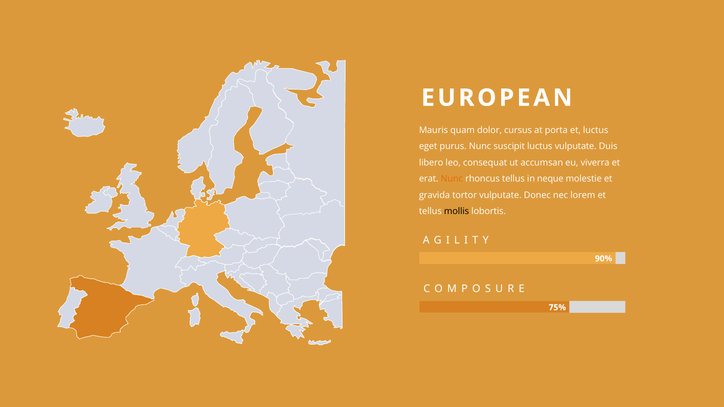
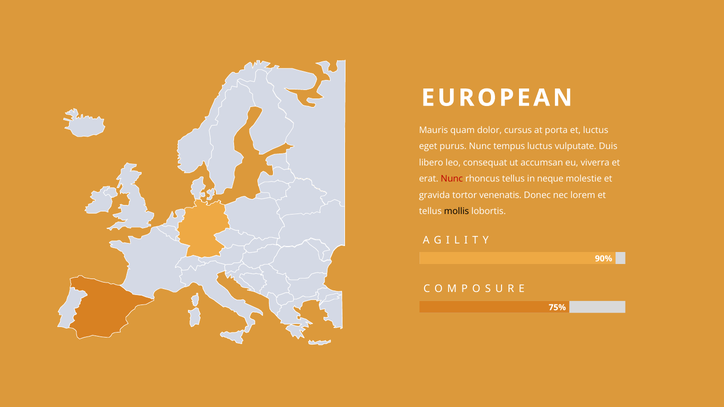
suscipit: suscipit -> tempus (509, 146)
Nunc colour: orange -> red (452, 179)
tortor vulputate: vulputate -> venenatis (500, 195)
